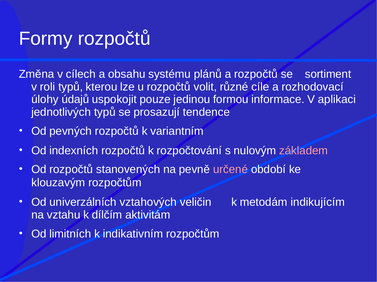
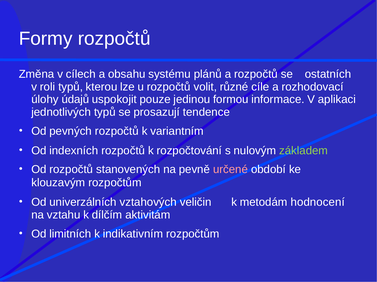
sortiment: sortiment -> ostatních (328, 74)
základem colour: pink -> light green (304, 151)
indikujícím: indikujícím -> hodnocení (318, 203)
